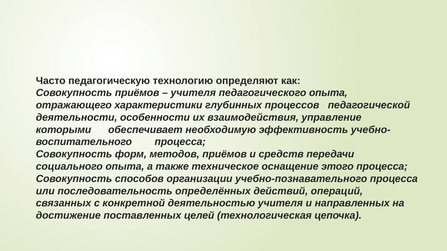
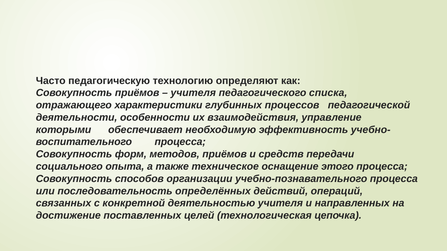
педагогического опыта: опыта -> списка (328, 93)
